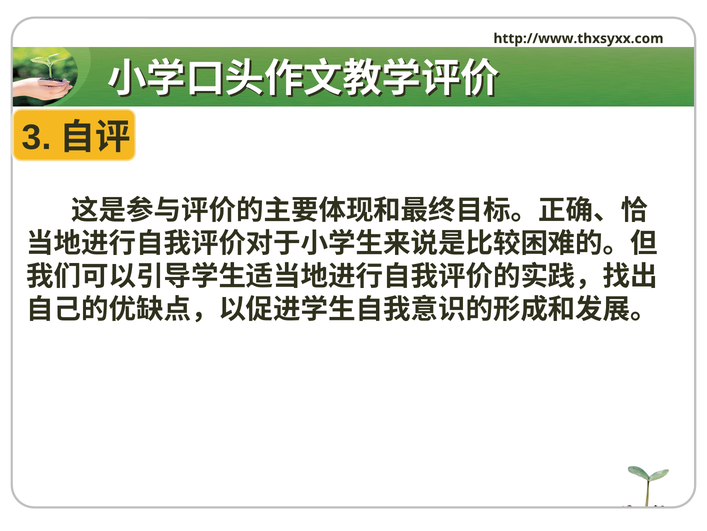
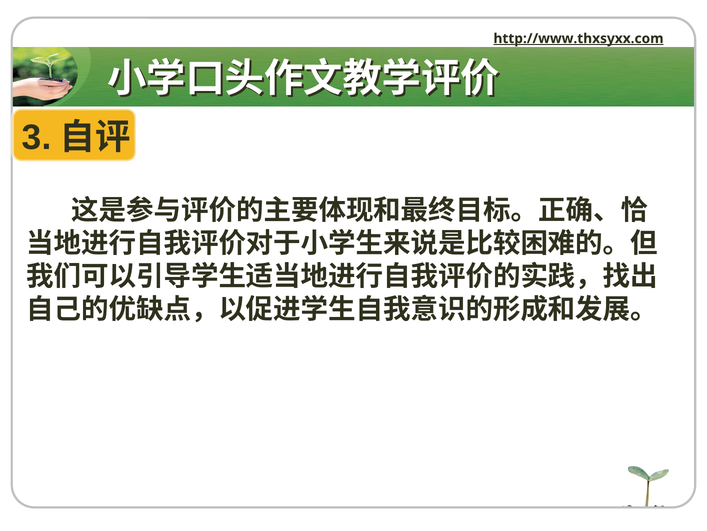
http://www.thxsyxx.com underline: none -> present (578, 39)
